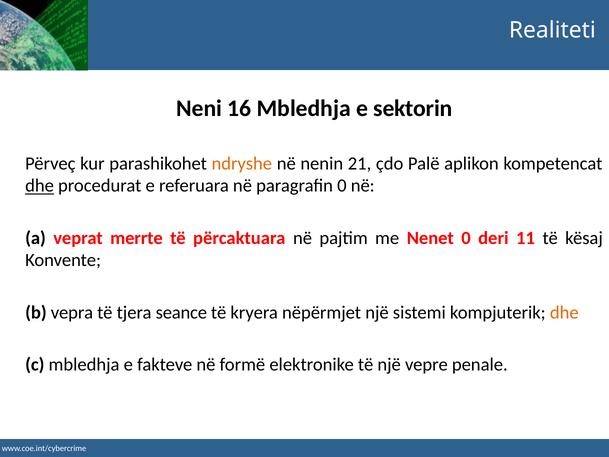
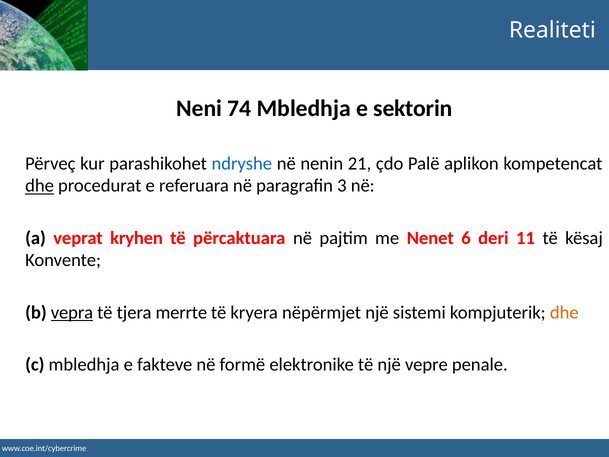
16: 16 -> 74 (239, 108)
ndryshe colour: orange -> blue (242, 163)
paragrafin 0: 0 -> 3 (342, 186)
merrte: merrte -> kryhen (137, 238)
Nenet 0: 0 -> 6 (466, 238)
vepra underline: none -> present (72, 312)
seance: seance -> merrte (181, 312)
